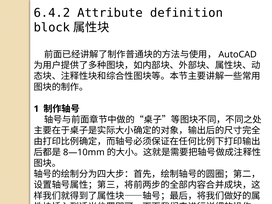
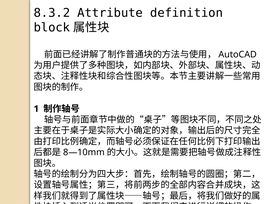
6.4.2: 6.4.2 -> 8.3.2 (52, 13)
